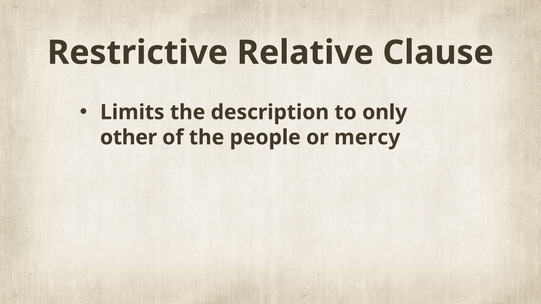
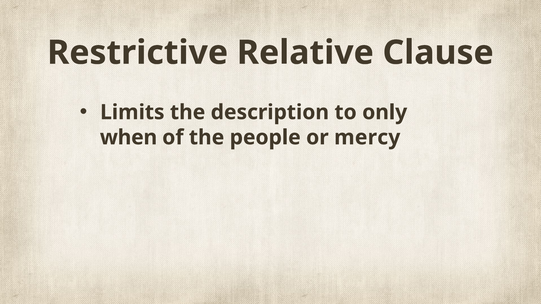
other: other -> when (129, 138)
